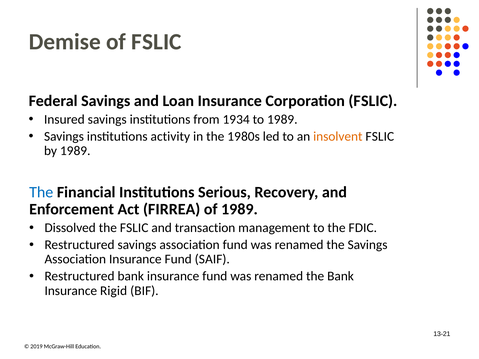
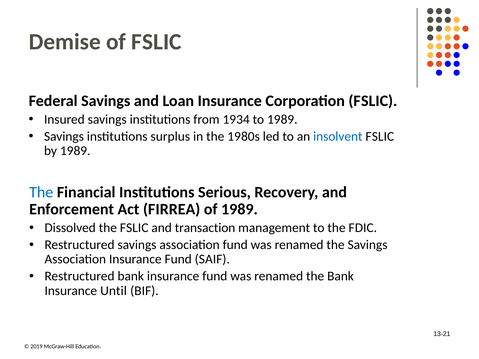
activity: activity -> surplus (170, 136)
insolvent colour: orange -> blue (338, 136)
Rigid: Rigid -> Until (114, 291)
